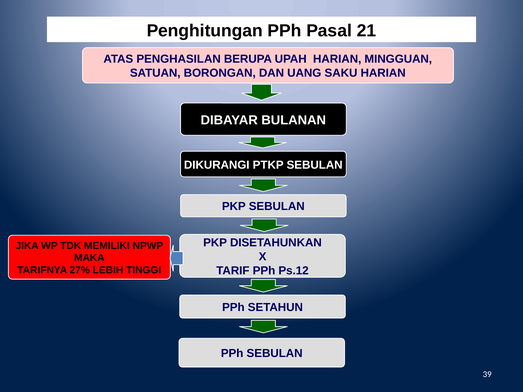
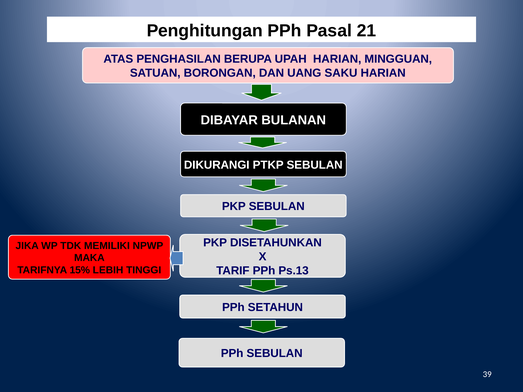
Ps.12: Ps.12 -> Ps.13 (294, 271)
27%: 27% -> 15% (80, 270)
